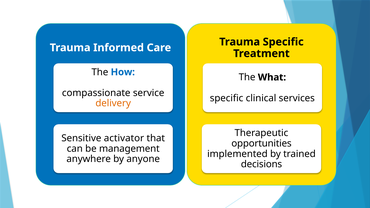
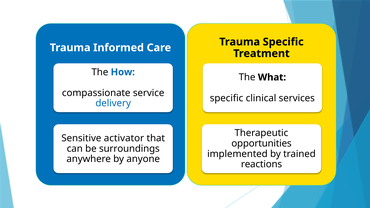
delivery colour: orange -> blue (113, 103)
management: management -> surroundings (129, 149)
decisions: decisions -> reactions (262, 164)
